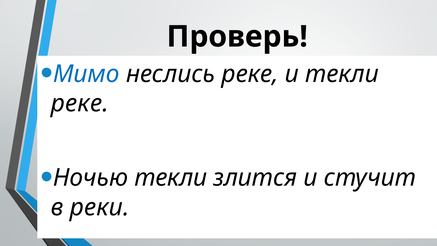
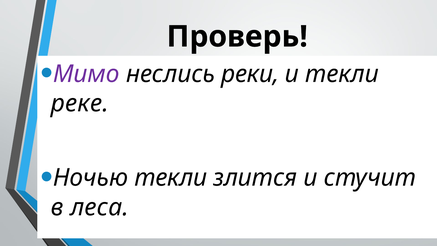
Мимо colour: blue -> purple (86, 74)
неслись реке: реке -> реки (250, 74)
реки: реки -> леса (100, 207)
